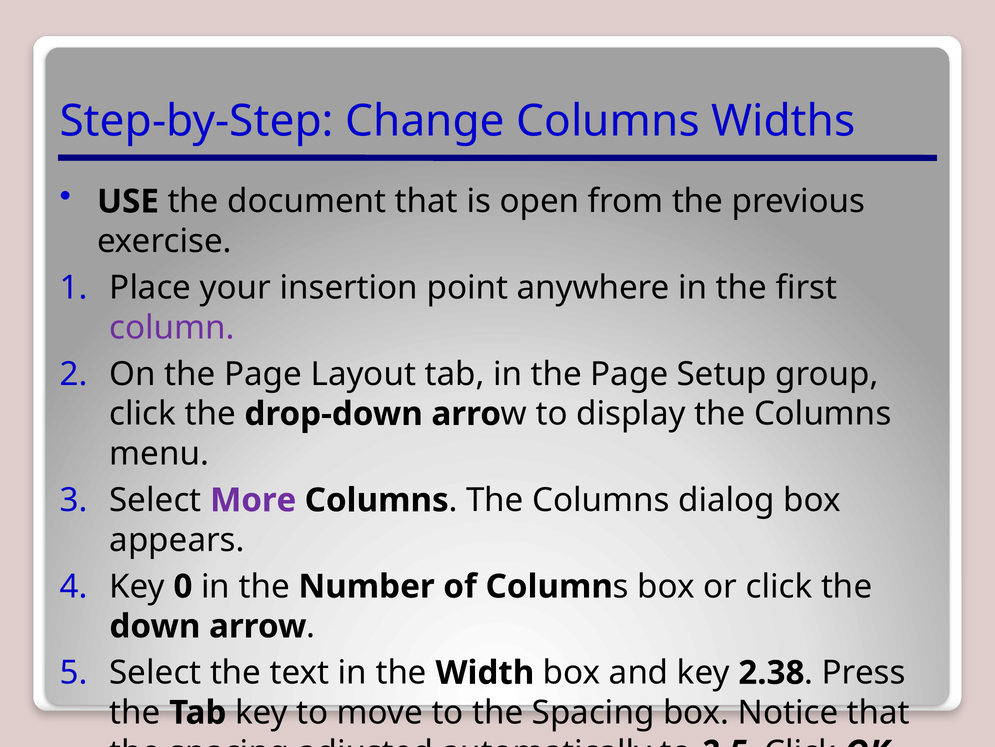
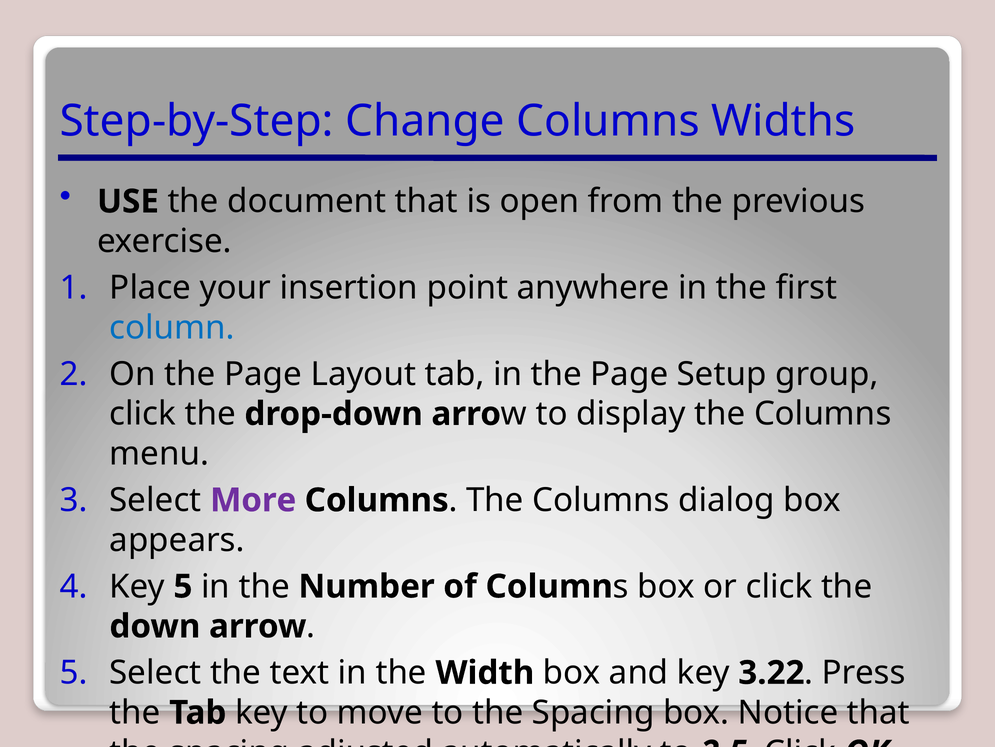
column colour: purple -> blue (172, 327)
Key 0: 0 -> 5 (183, 586)
2.38: 2.38 -> 3.22 (771, 672)
